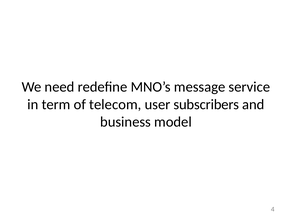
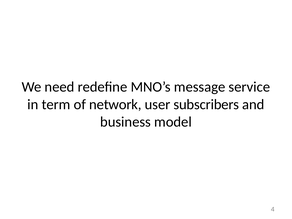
telecom: telecom -> network (115, 104)
